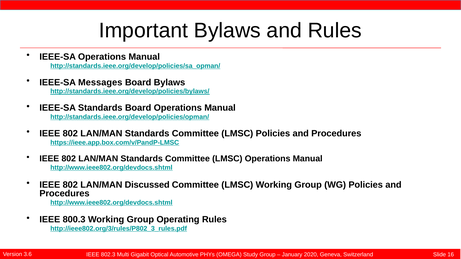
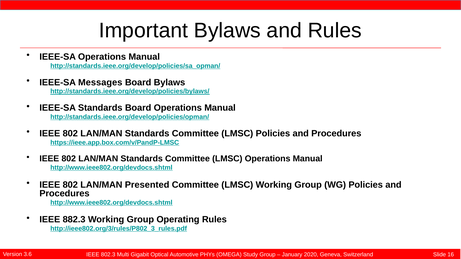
Discussed: Discussed -> Presented (147, 185)
800.3: 800.3 -> 882.3 (74, 220)
